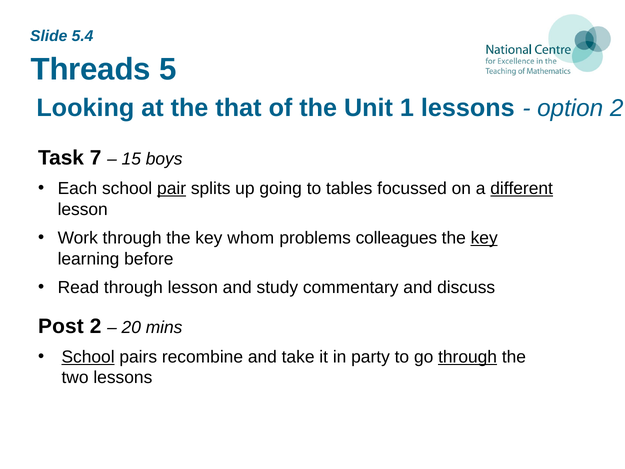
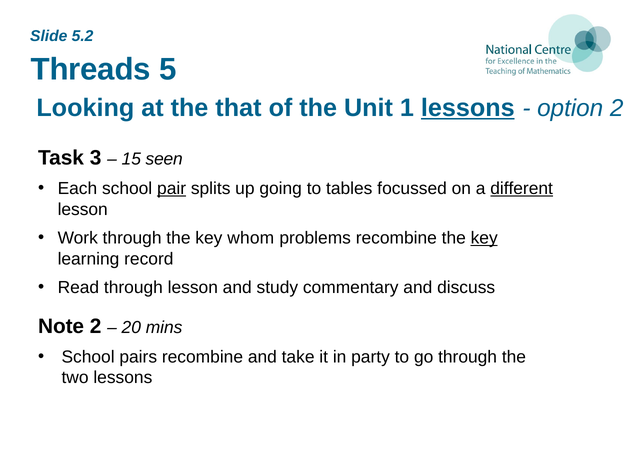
5.4: 5.4 -> 5.2 (83, 36)
lessons underline: none -> present (468, 108)
7: 7 -> 3 (96, 158)
boys: boys -> seen (164, 159)
problems colleagues: colleagues -> recombine (396, 238)
before: before -> record (149, 259)
Post: Post -> Note (61, 326)
School underline: present -> none (88, 357)
through underline: present -> none (468, 357)
